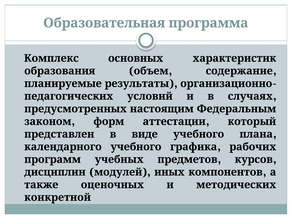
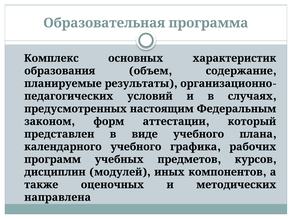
конкретной: конкретной -> направлена (58, 197)
